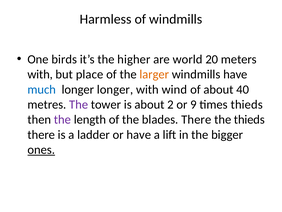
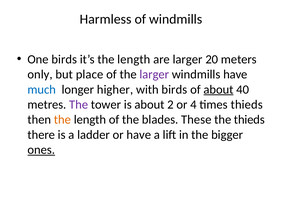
it’s the higher: higher -> length (134, 59)
are world: world -> larger (188, 59)
with: with -> only (40, 74)
larger colour: orange -> purple (154, 74)
longer longer: longer -> higher (115, 89)
with wind: wind -> birds (174, 89)
about underline: none -> present (219, 89)
9: 9 -> 4 (194, 104)
the colour: purple -> orange (62, 119)
blades There: There -> These (196, 119)
